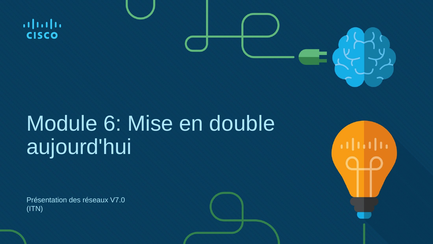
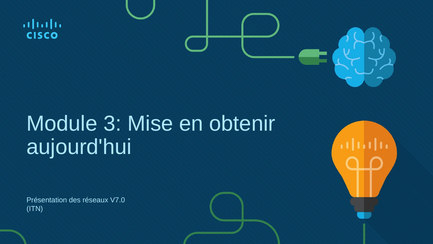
6: 6 -> 3 (112, 123)
double: double -> obtenir (242, 123)
